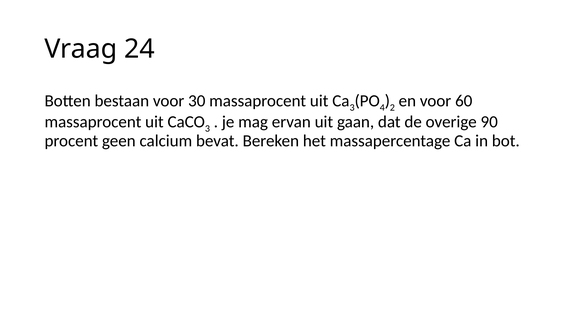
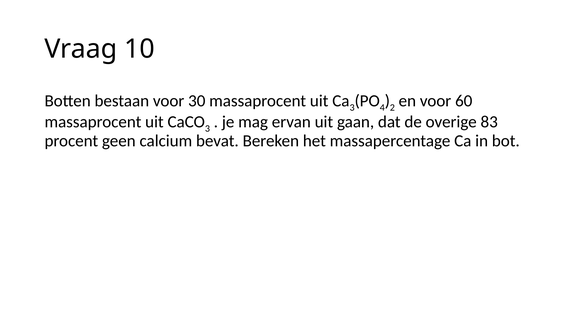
24: 24 -> 10 (140, 49)
90: 90 -> 83 (489, 122)
